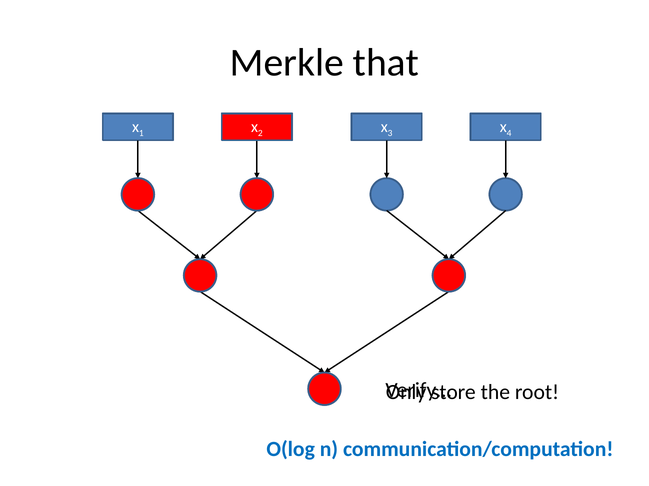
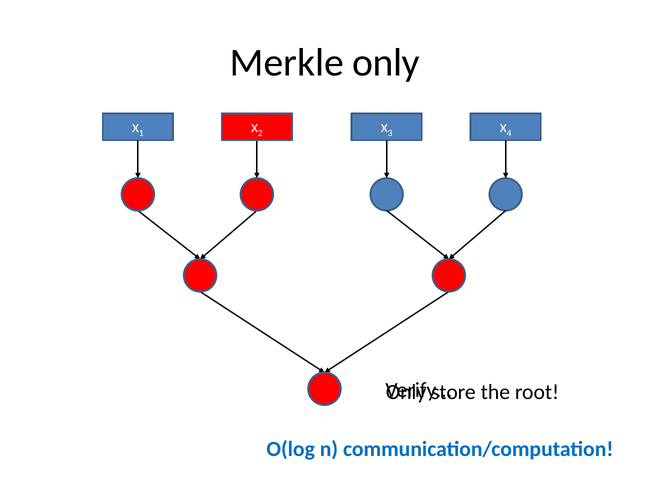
Merkle that: that -> only (386, 63)
